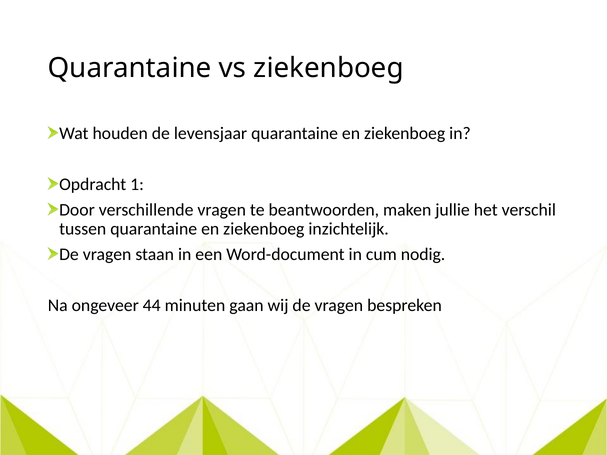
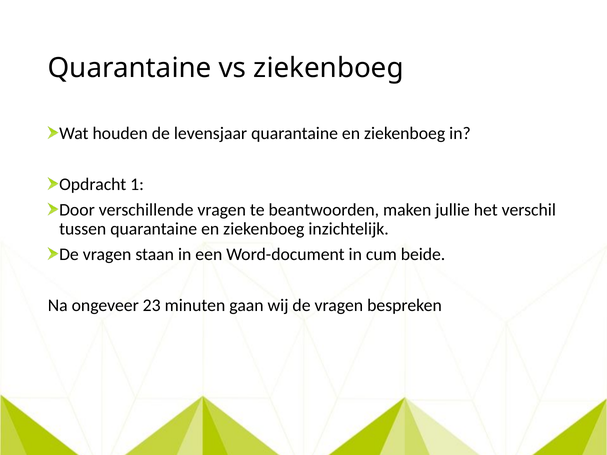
nodig: nodig -> beide (423, 255)
44: 44 -> 23 (152, 305)
